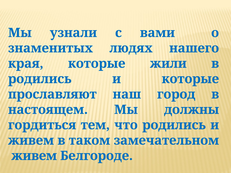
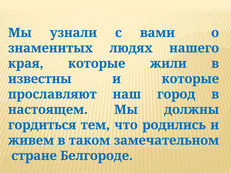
родились: родились -> известны (40, 79)
живем: живем -> стране (34, 156)
